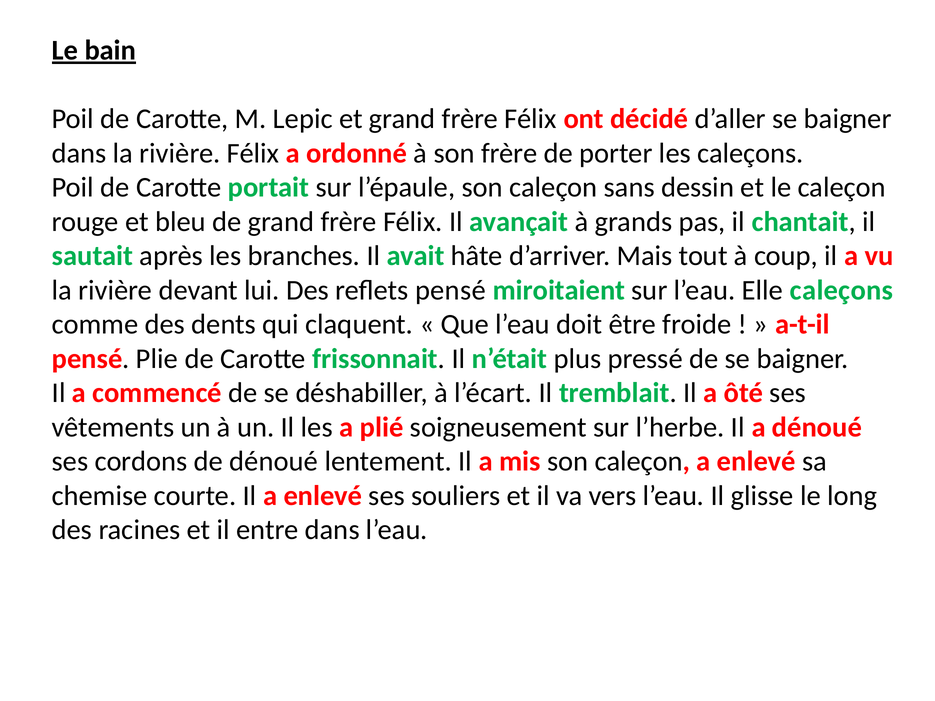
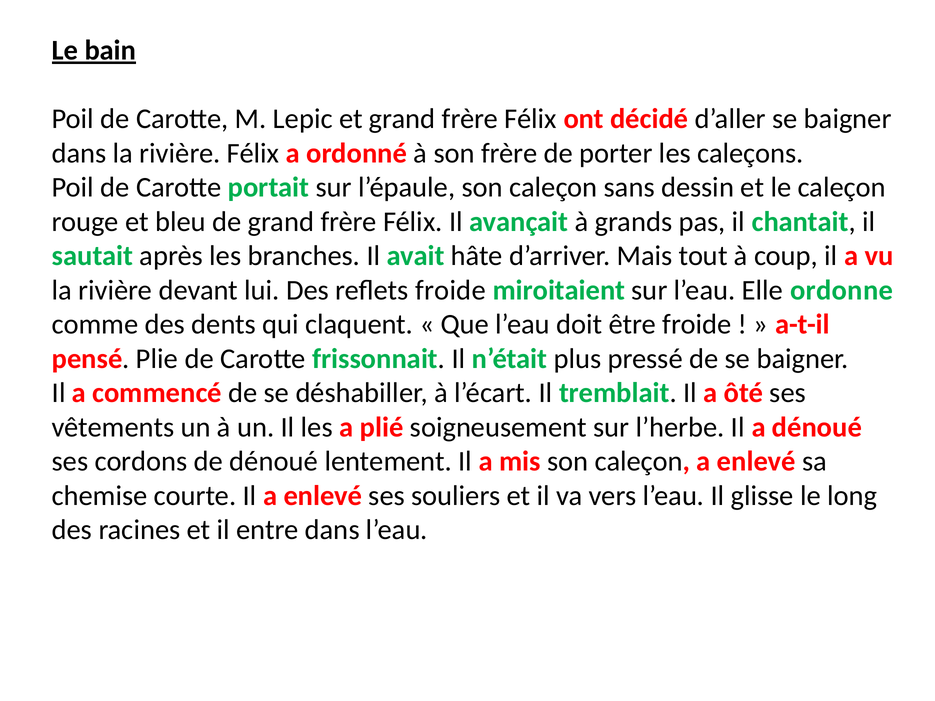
reflets pensé: pensé -> froide (450, 290)
Elle caleçons: caleçons -> ordonne (842, 290)
